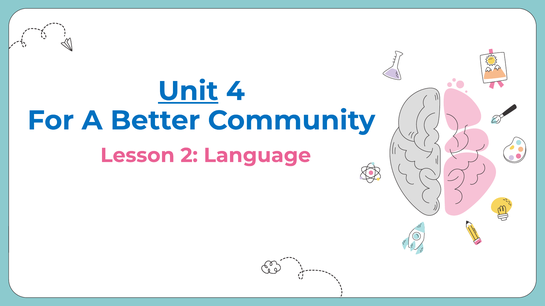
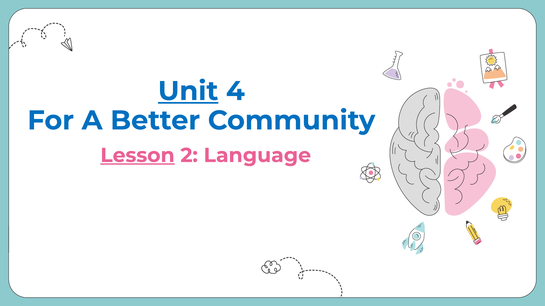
Lesson underline: none -> present (137, 156)
